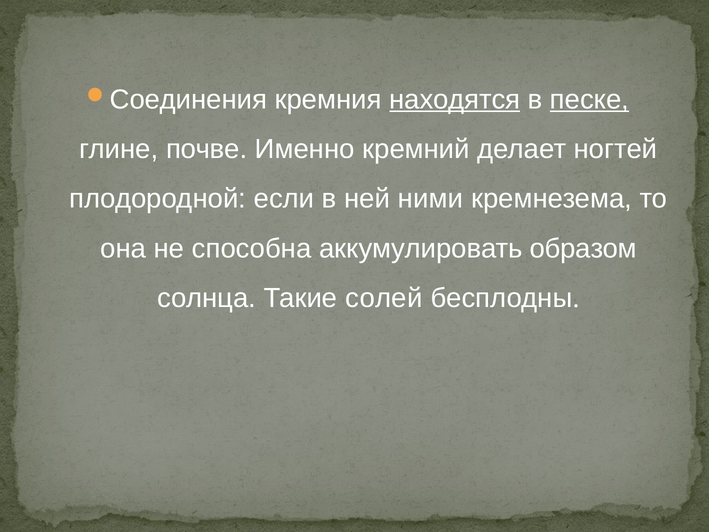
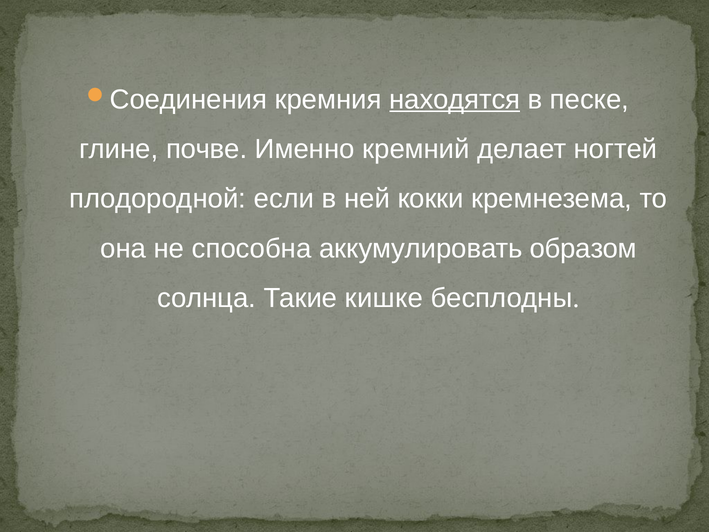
песке underline: present -> none (589, 99)
ними: ними -> кокки (431, 199)
солей: солей -> кишке (384, 298)
